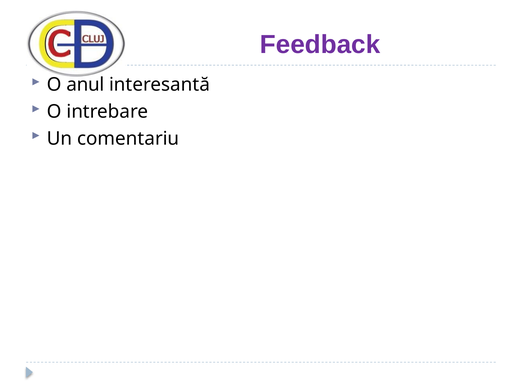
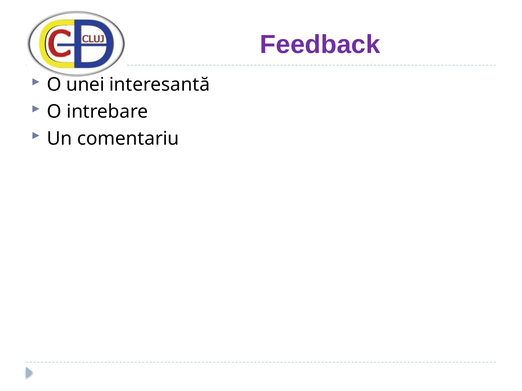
anul: anul -> unei (85, 85)
